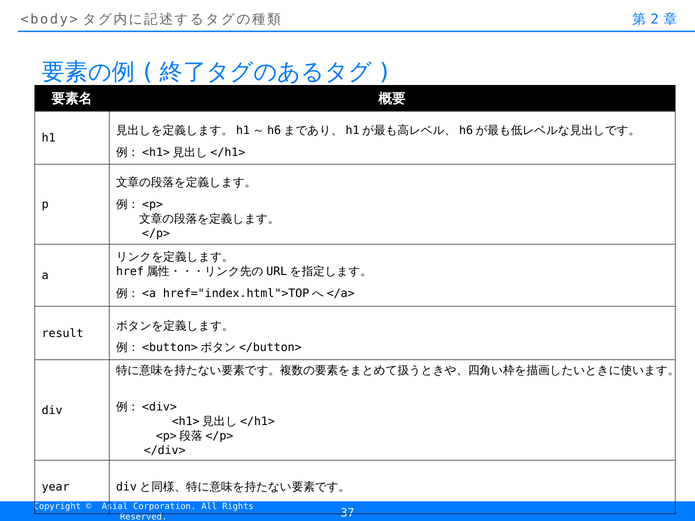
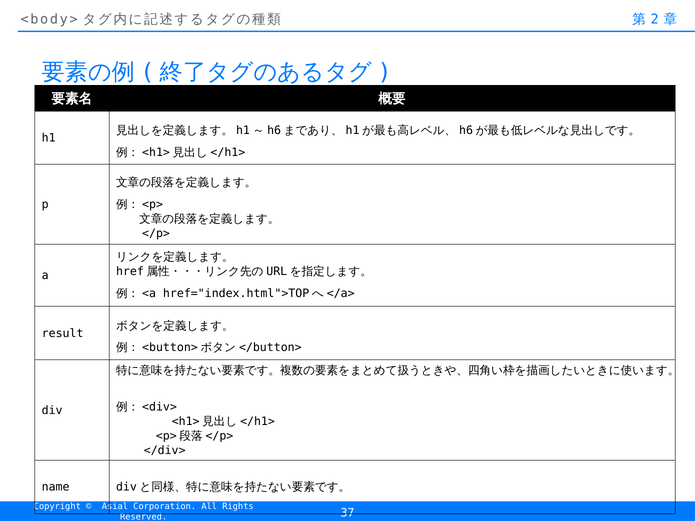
year: year -> name (56, 487)
